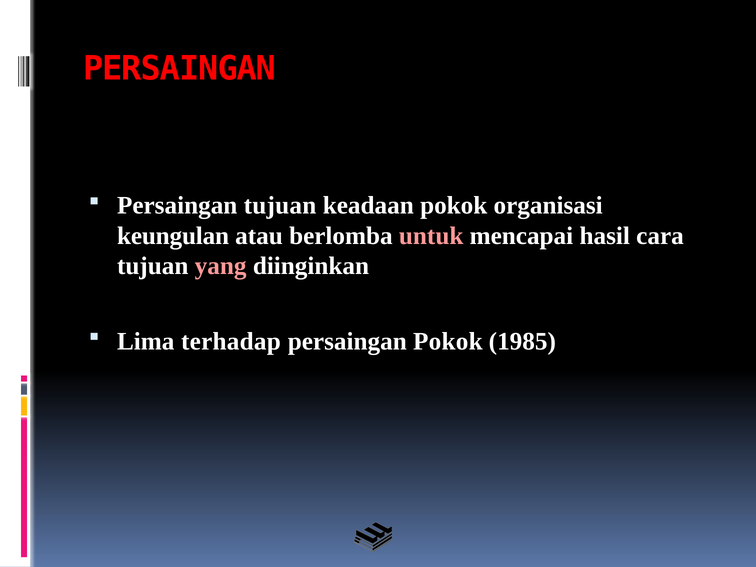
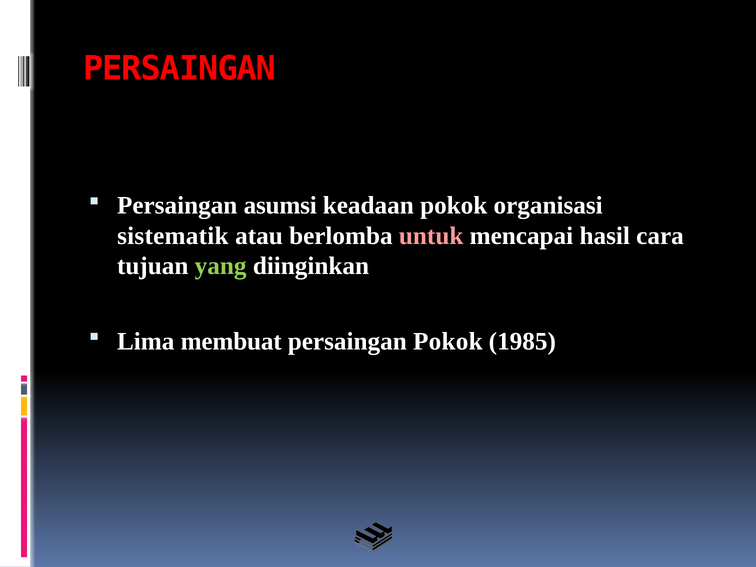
Persaingan tujuan: tujuan -> asumsi (280, 206)
keungulan: keungulan -> sistematik (173, 236)
yang colour: pink -> light green (221, 266)
terhadap: terhadap -> membuat (231, 341)
